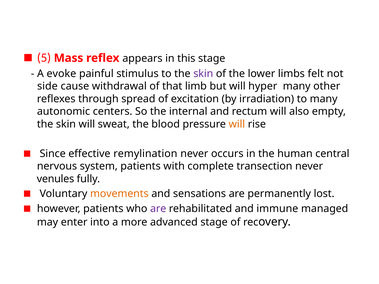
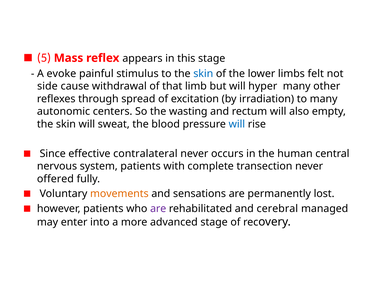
skin colour: purple -> blue (203, 74)
internal: internal -> wasting (188, 112)
will colour: orange -> blue (237, 124)
remylination: remylination -> contralateral (145, 154)
venules: venules -> offered (55, 179)
immune: immune -> cerebral (277, 209)
